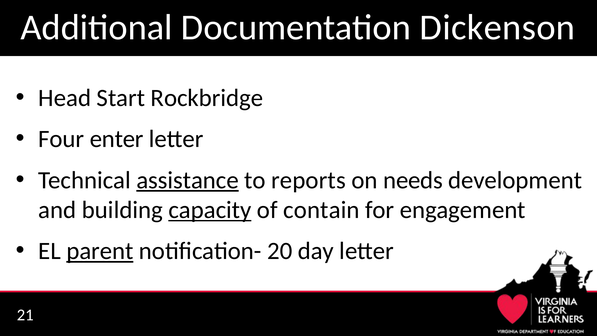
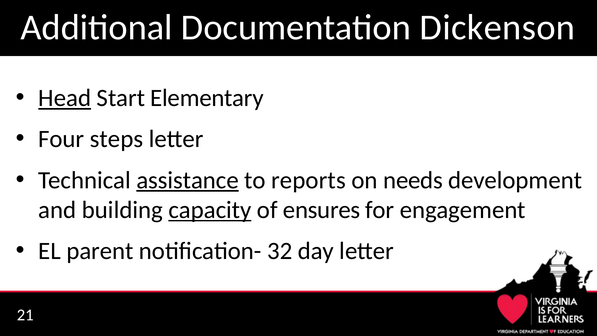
Head underline: none -> present (65, 98)
Rockbridge: Rockbridge -> Elementary (207, 98)
enter: enter -> steps (116, 139)
contain: contain -> ensures (322, 210)
parent underline: present -> none (100, 251)
20: 20 -> 32 (280, 251)
